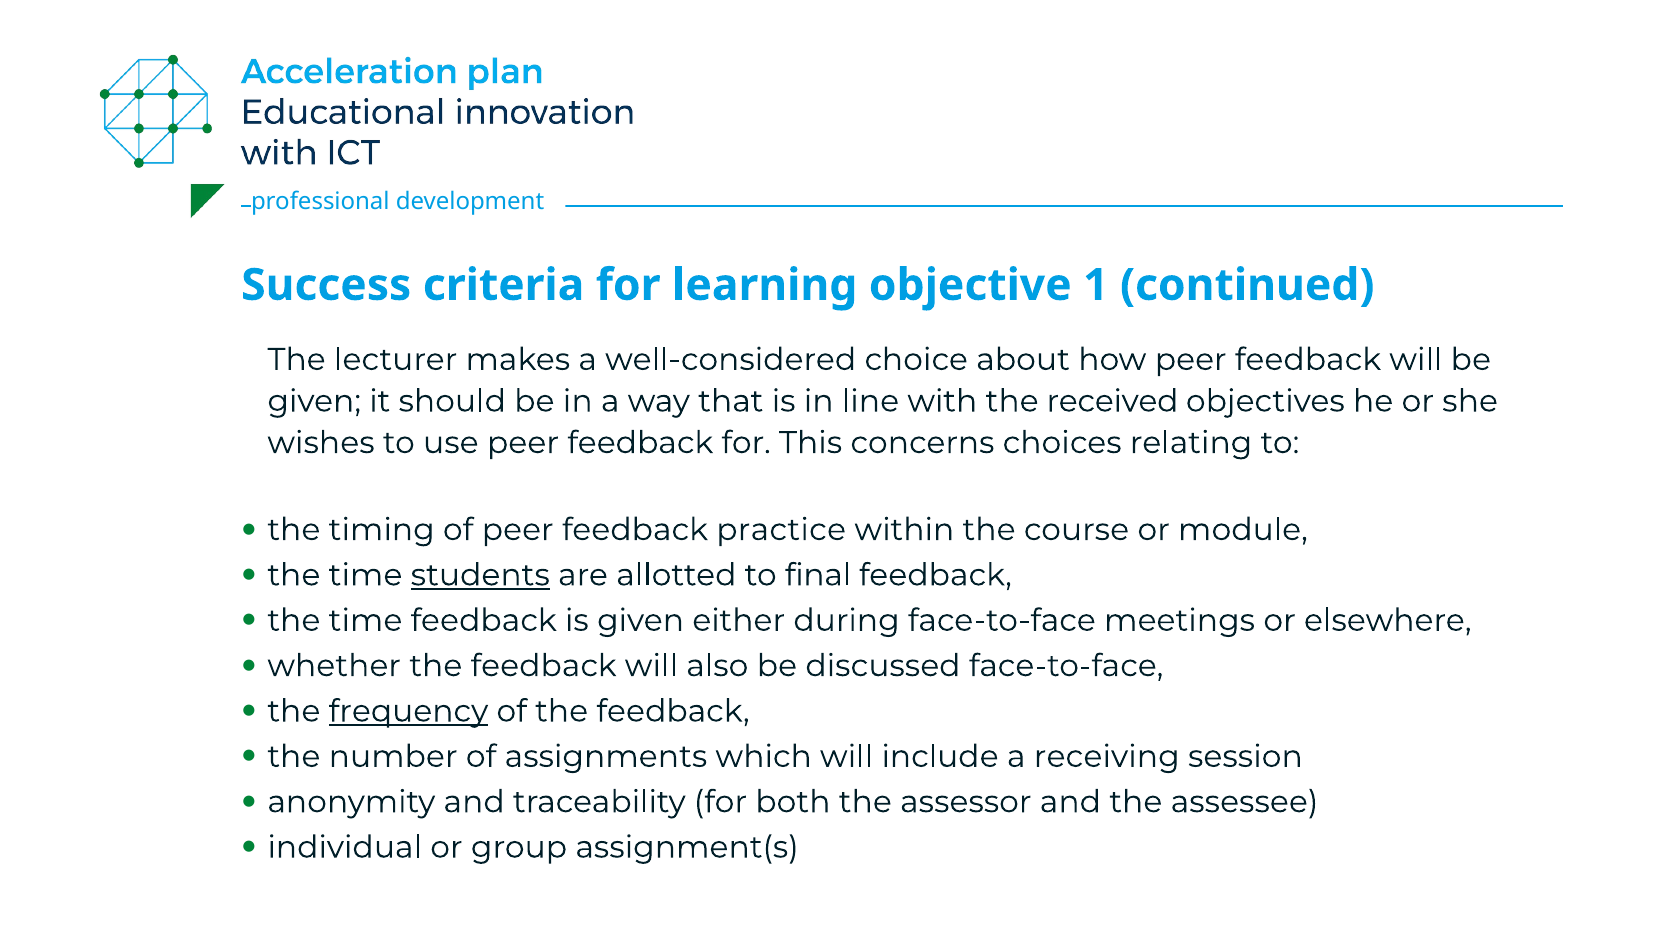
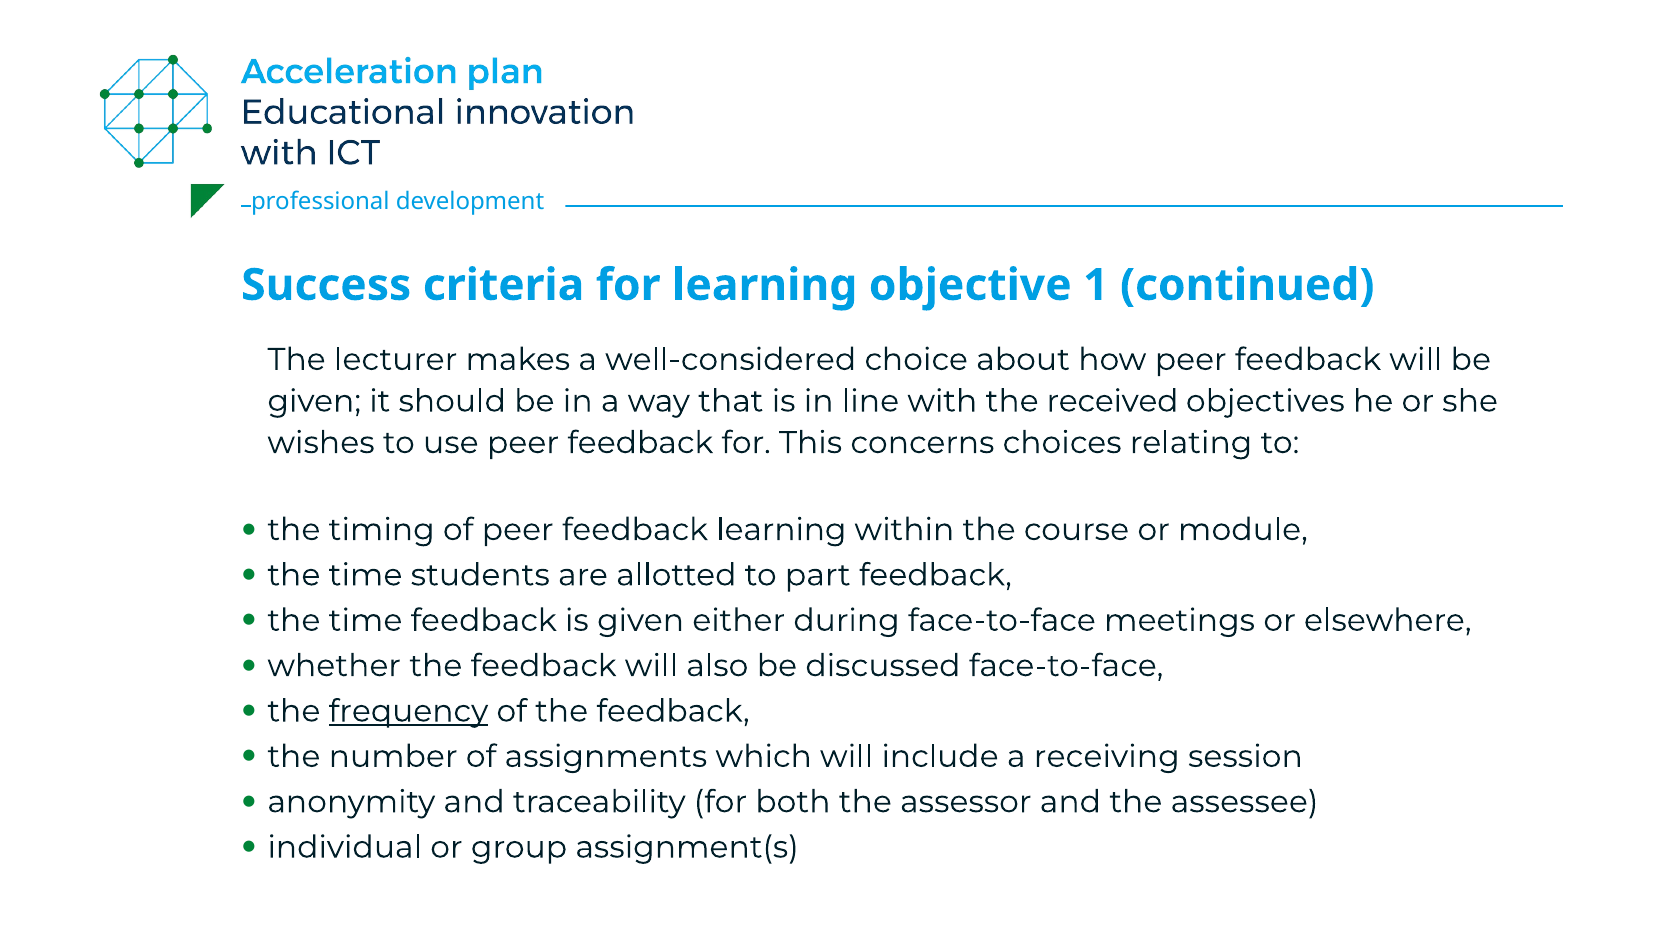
feedback practice: practice -> learning (781, 530)
students underline: present -> none (480, 575)
final: final -> part (818, 575)
